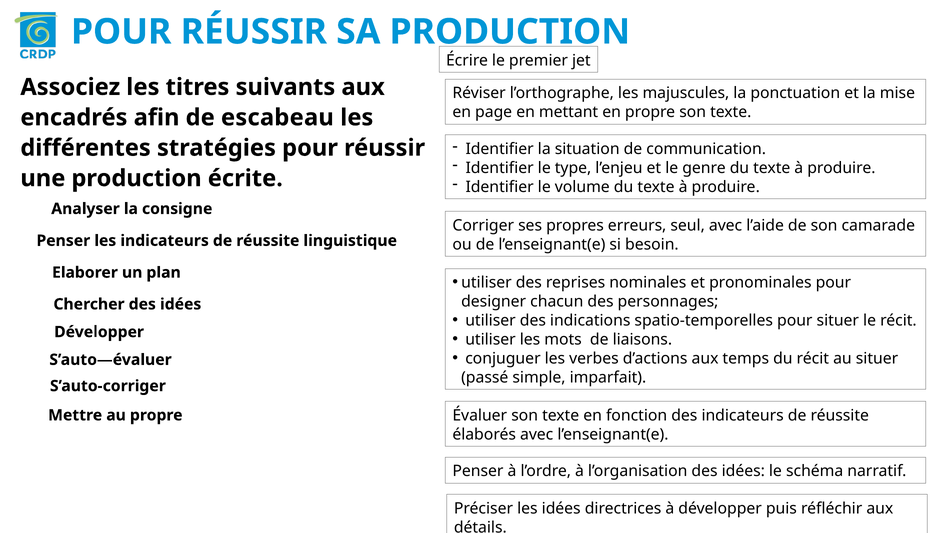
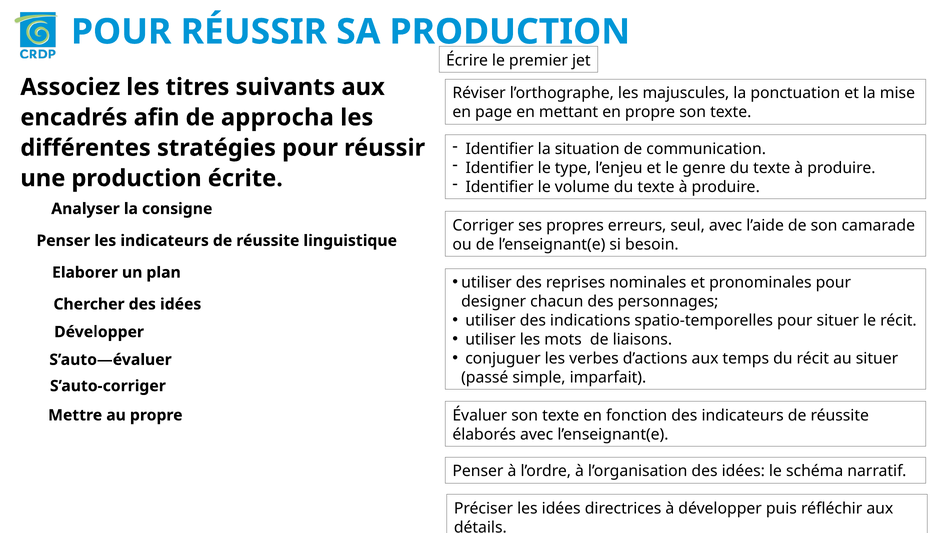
escabeau: escabeau -> approcha (277, 118)
